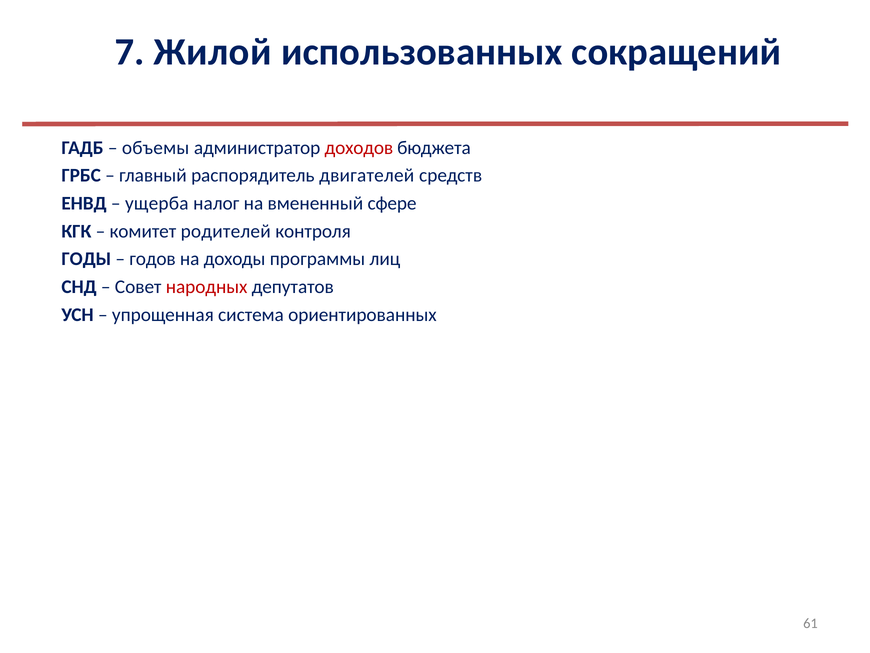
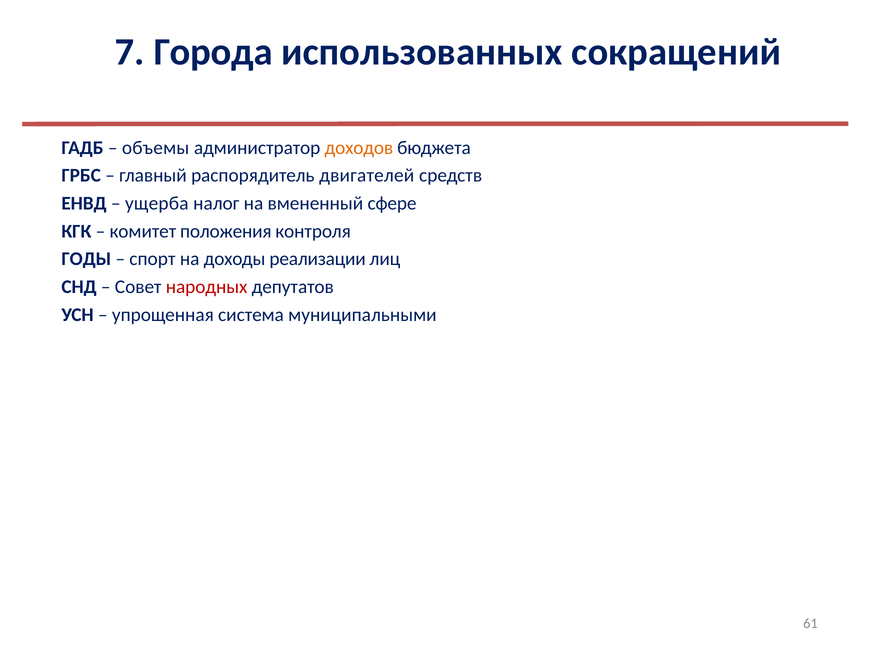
Жилой: Жилой -> Города (213, 52)
доходов colour: red -> orange (359, 148)
родителей: родителей -> положения (226, 231)
годов: годов -> спорт (152, 259)
программы: программы -> реализации (318, 259)
ориентированных: ориентированных -> муниципальными (362, 314)
